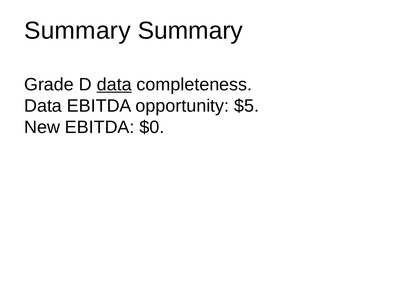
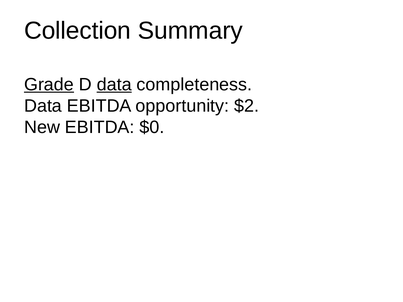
Summary: Summary -> Collection (78, 31)
Grade underline: none -> present (49, 85)
$5: $5 -> $2 (247, 106)
